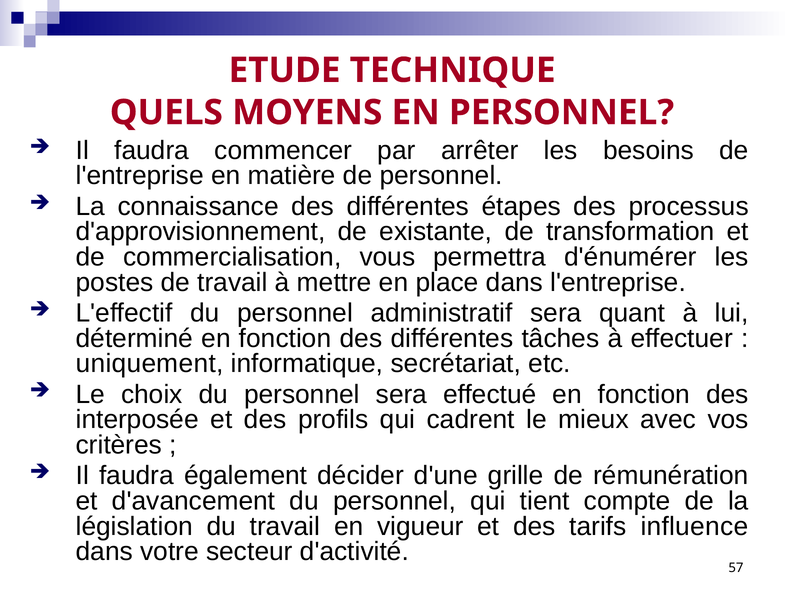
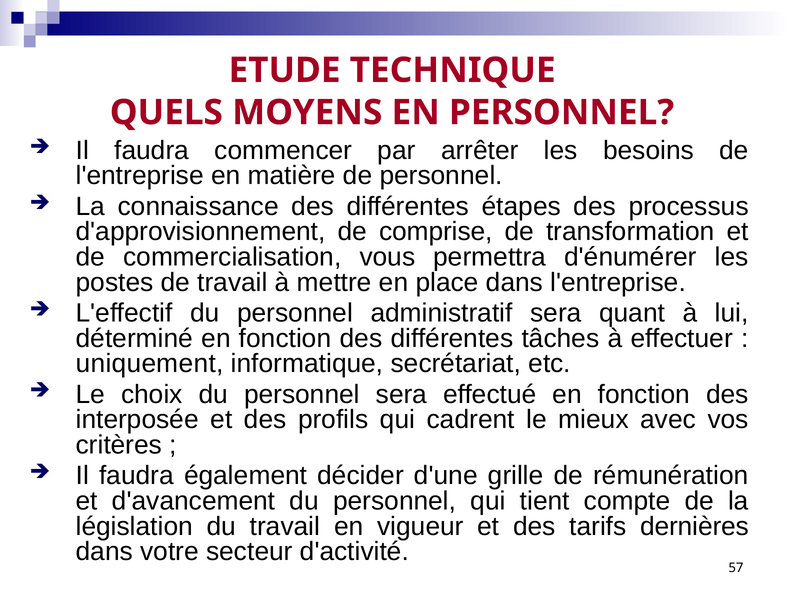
existante: existante -> comprise (436, 231)
influence: influence -> dernières (695, 526)
